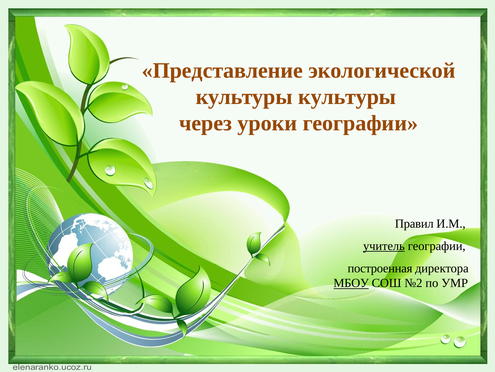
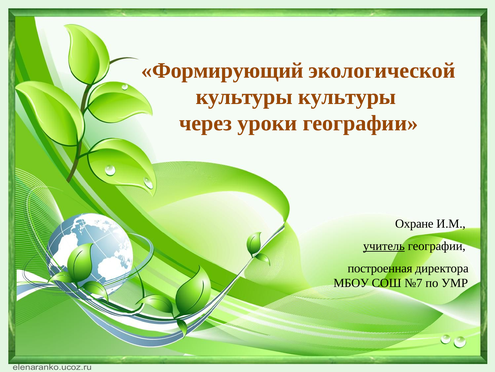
Представление: Представление -> Формирующий (222, 70)
Правил: Правил -> Охране (414, 223)
МБОУ underline: present -> none (351, 283)
№2: №2 -> №7 (413, 283)
